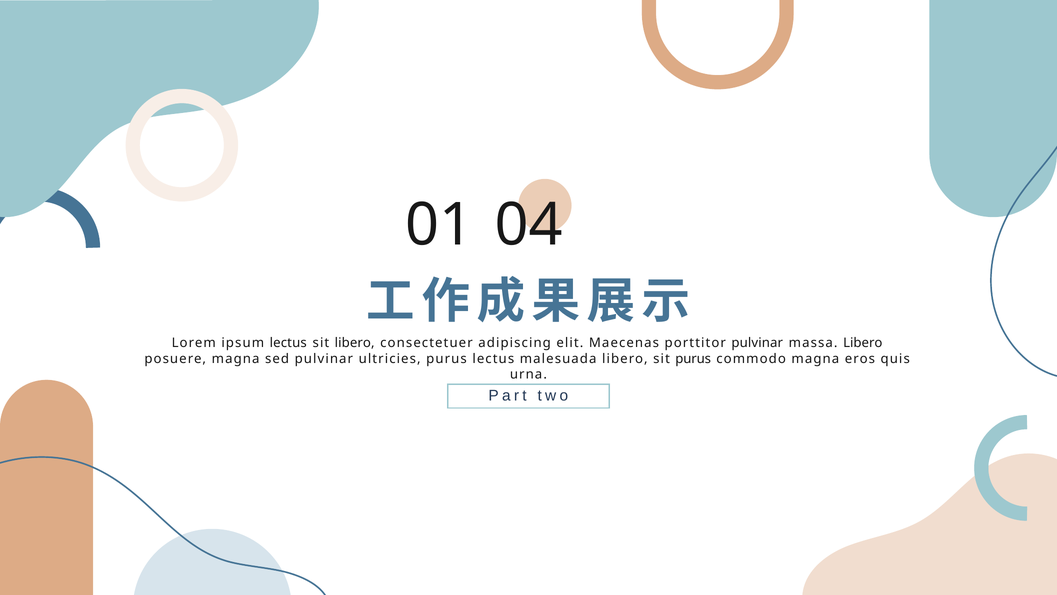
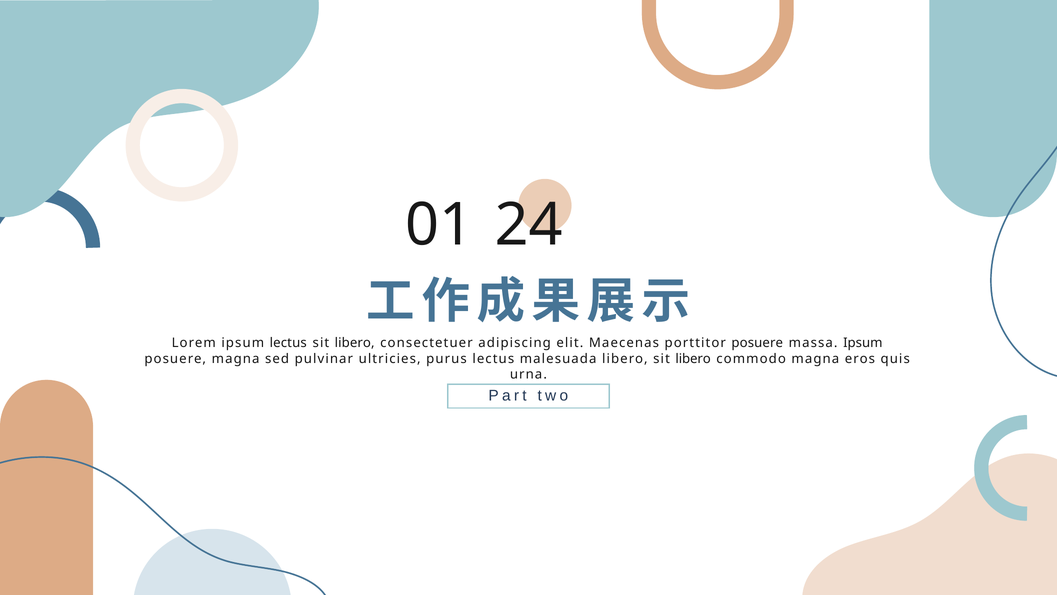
04: 04 -> 24 (529, 225)
porttitor pulvinar: pulvinar -> posuere (757, 343)
massa Libero: Libero -> Ipsum (863, 343)
libero sit purus: purus -> libero (693, 358)
